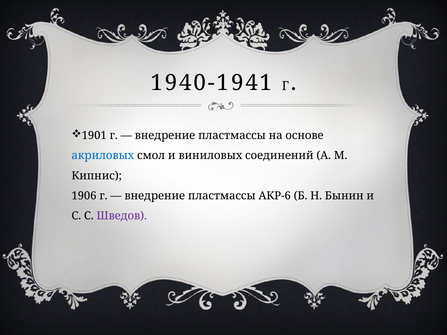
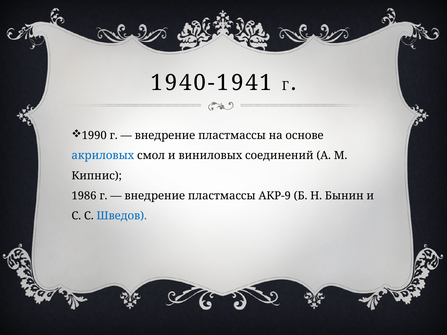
1901: 1901 -> 1990 (94, 136)
1906: 1906 -> 1986 (84, 196)
АКР-6: АКР-6 -> АКР-9 (275, 196)
Шведов colour: purple -> blue (122, 216)
